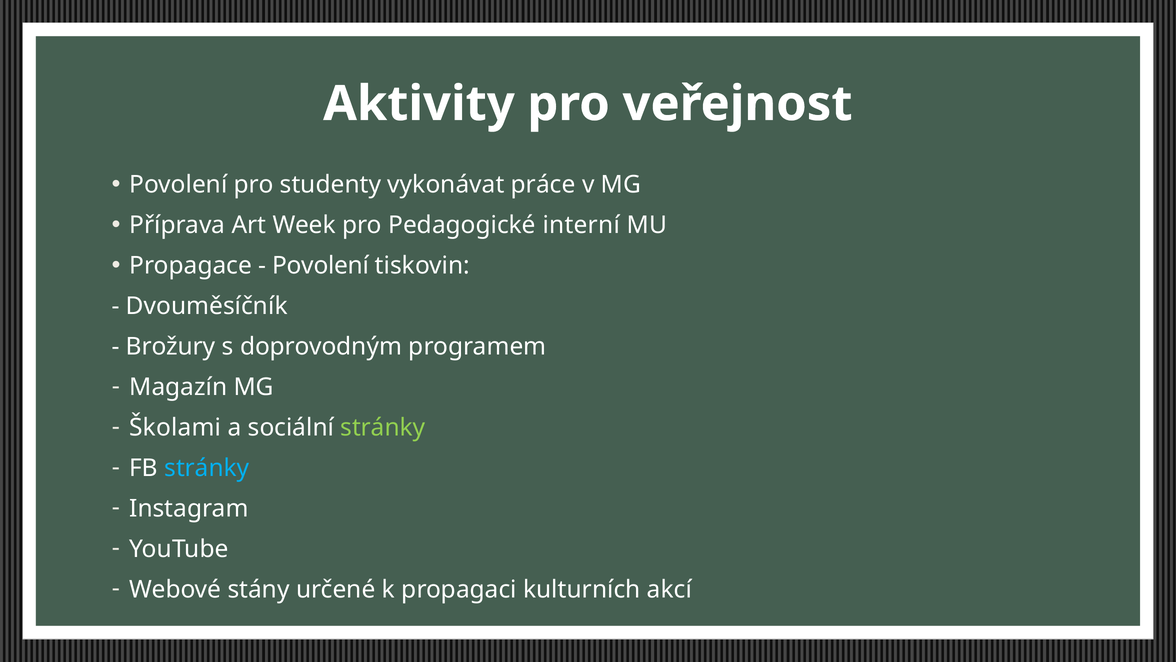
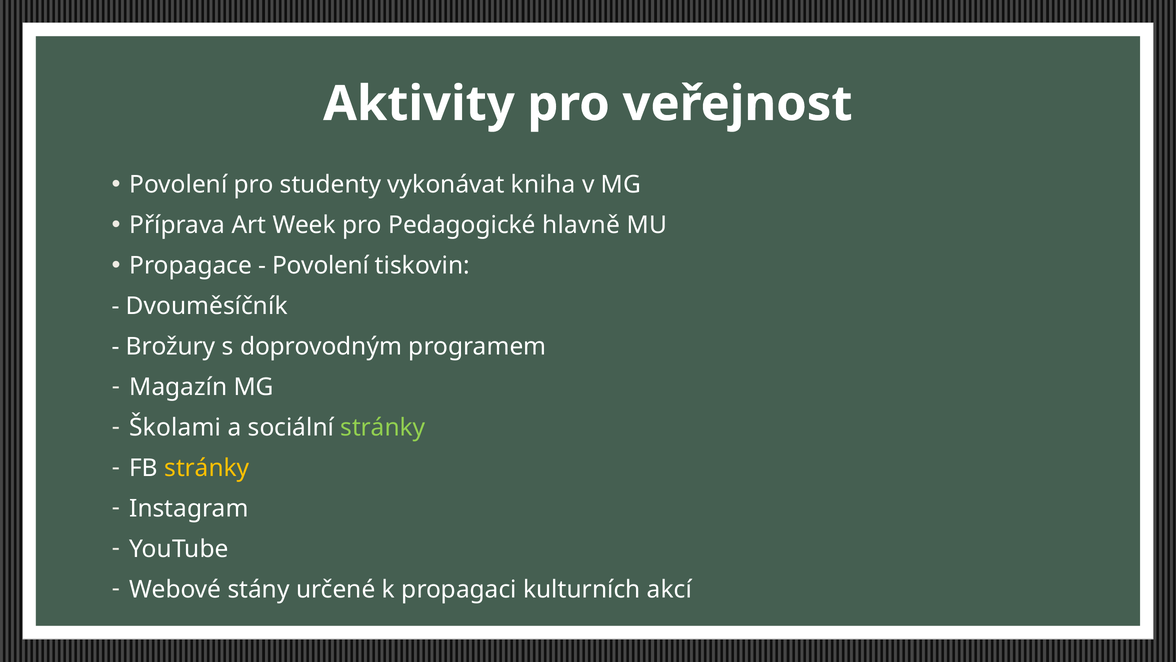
práce: práce -> kniha (543, 185)
interní: interní -> hlavně (581, 225)
stránky colour: light blue -> yellow (207, 468)
